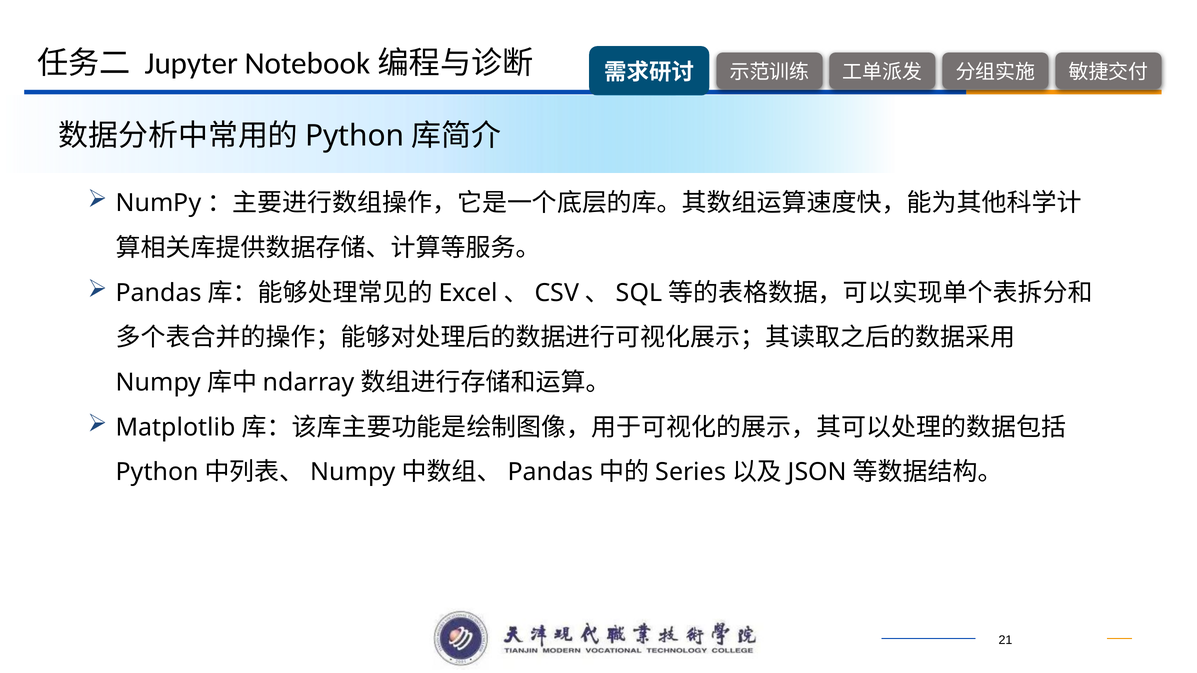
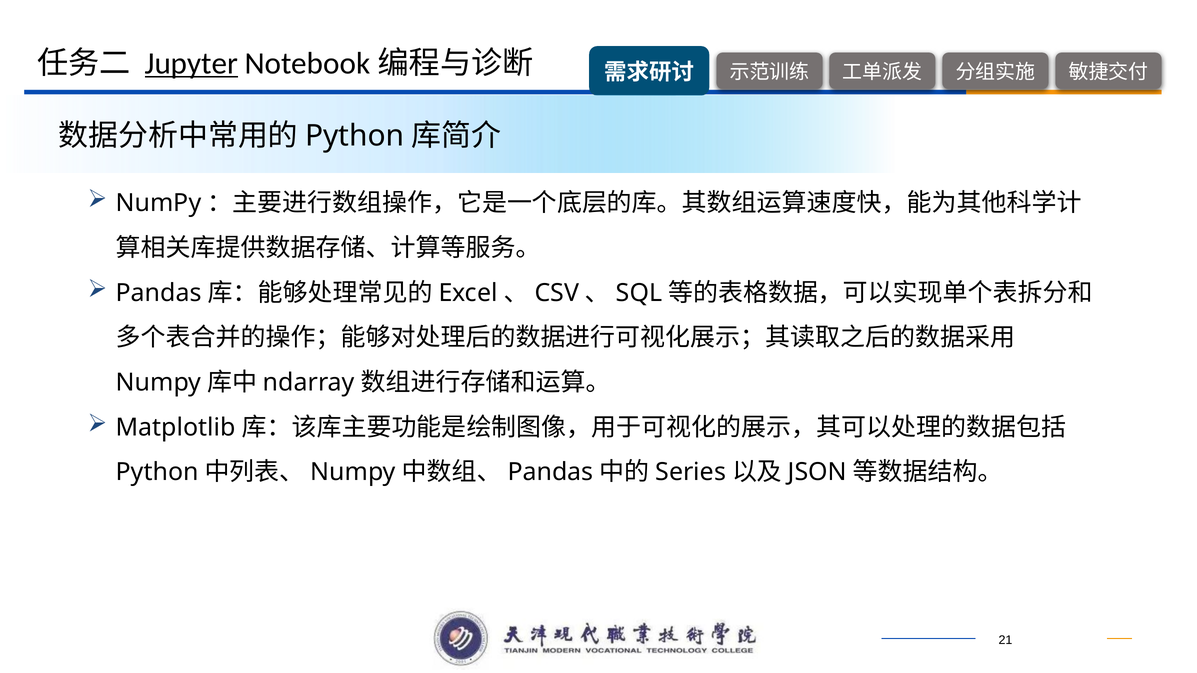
Jupyter underline: none -> present (191, 63)
